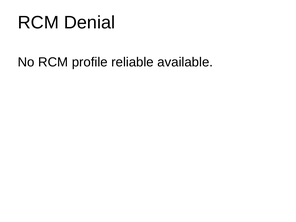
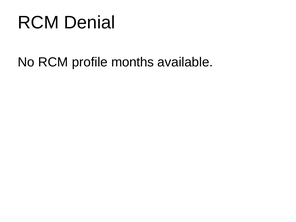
reliable: reliable -> months (133, 62)
